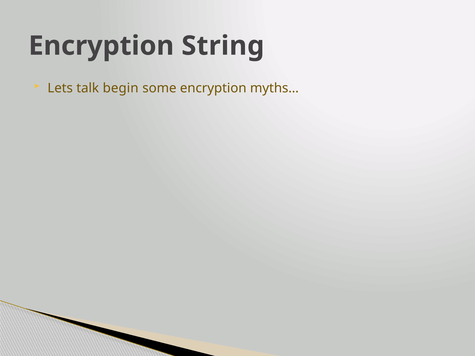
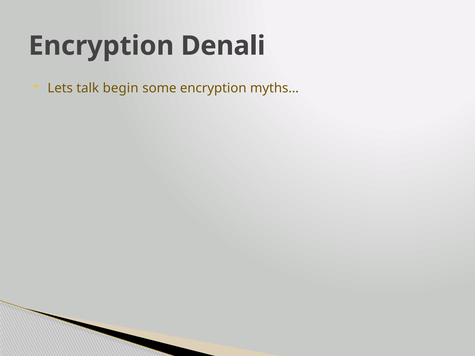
String: String -> Denali (223, 46)
